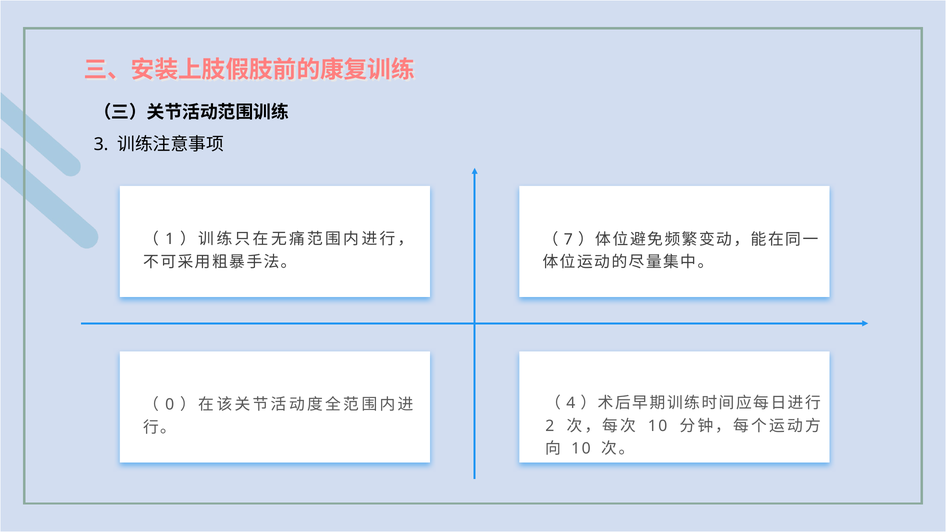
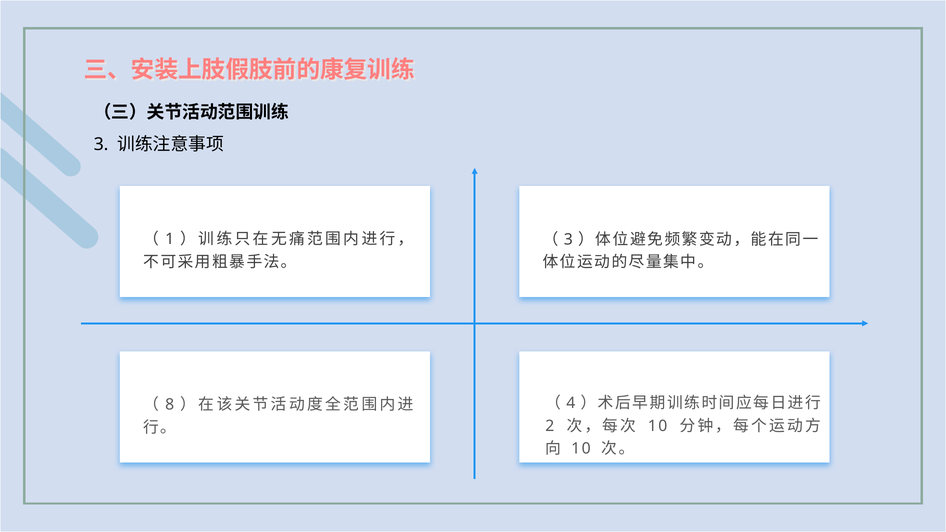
7: 7 -> 3 (568, 239)
0: 0 -> 8 (170, 405)
